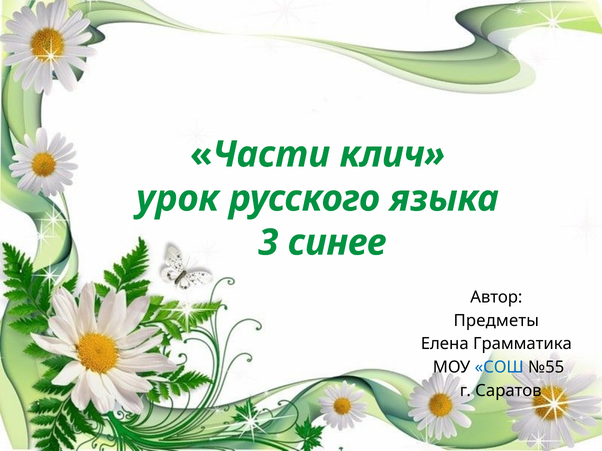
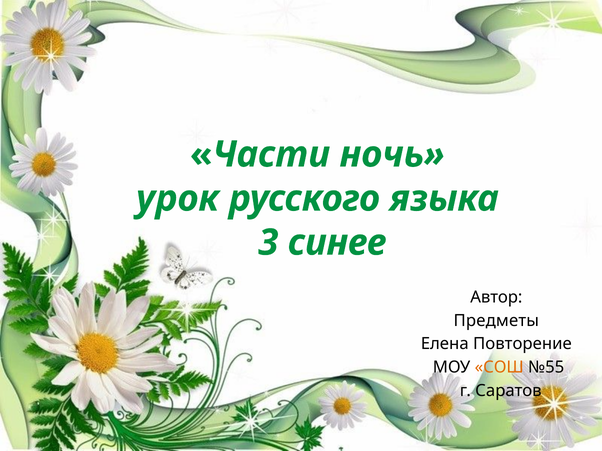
клич: клич -> ночь (392, 155)
Грамматика: Грамматика -> Повторение (522, 344)
СОШ colour: blue -> orange (499, 368)
